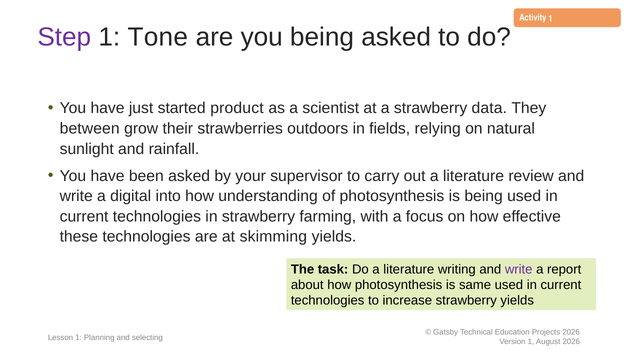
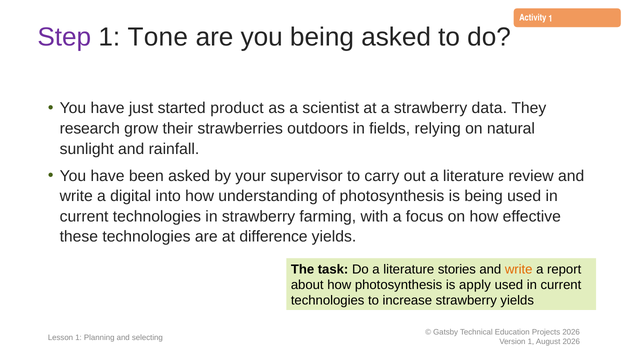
between: between -> research (90, 129)
skimming: skimming -> difference (273, 237)
writing: writing -> stories (457, 269)
write colour: purple -> orange (519, 269)
same: same -> apply (475, 285)
